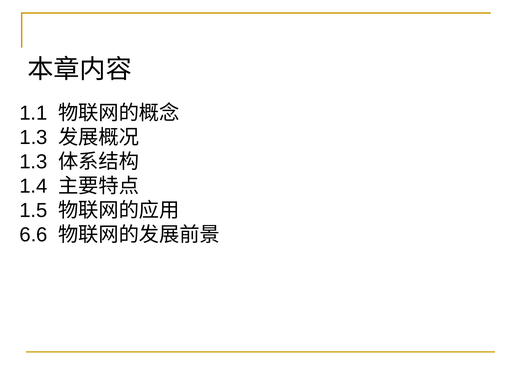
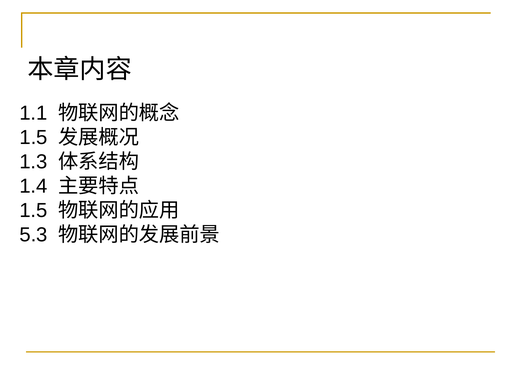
1.3: 1.3 -> 1.5 (33, 137)
6.6: 6.6 -> 5.3 (33, 235)
